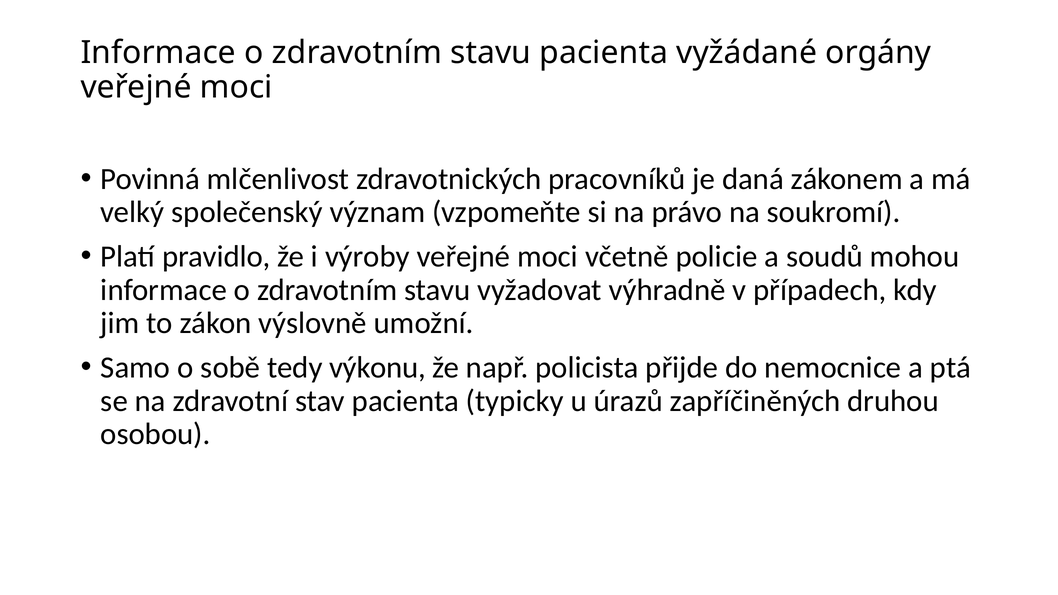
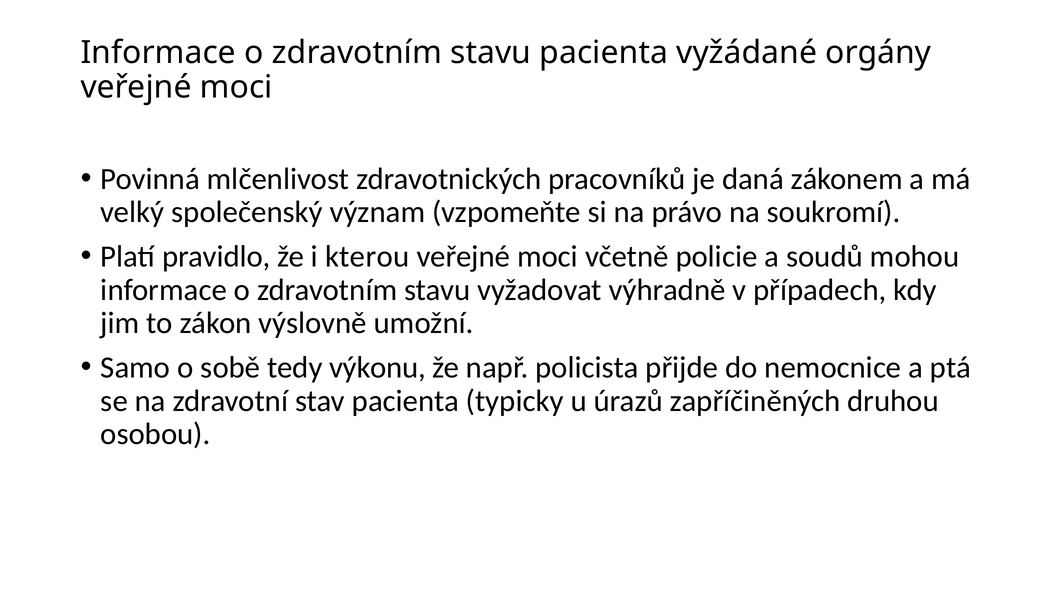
výroby: výroby -> kterou (367, 257)
